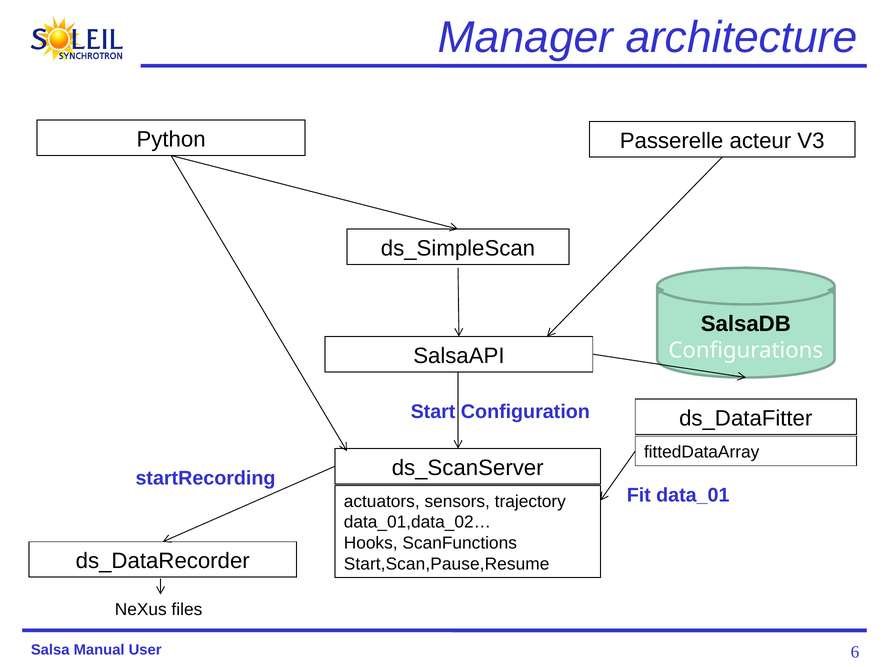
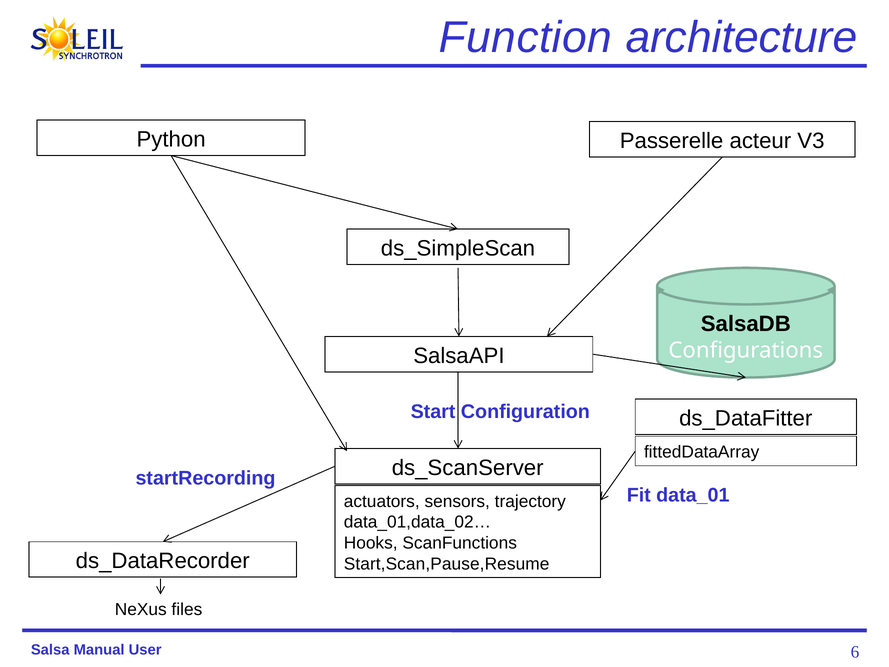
Manager: Manager -> Function (525, 37)
